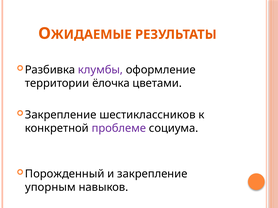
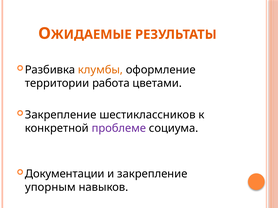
клумбы colour: purple -> orange (100, 70)
ёлочка: ёлочка -> работа (111, 83)
Порожденный: Порожденный -> Документации (65, 174)
